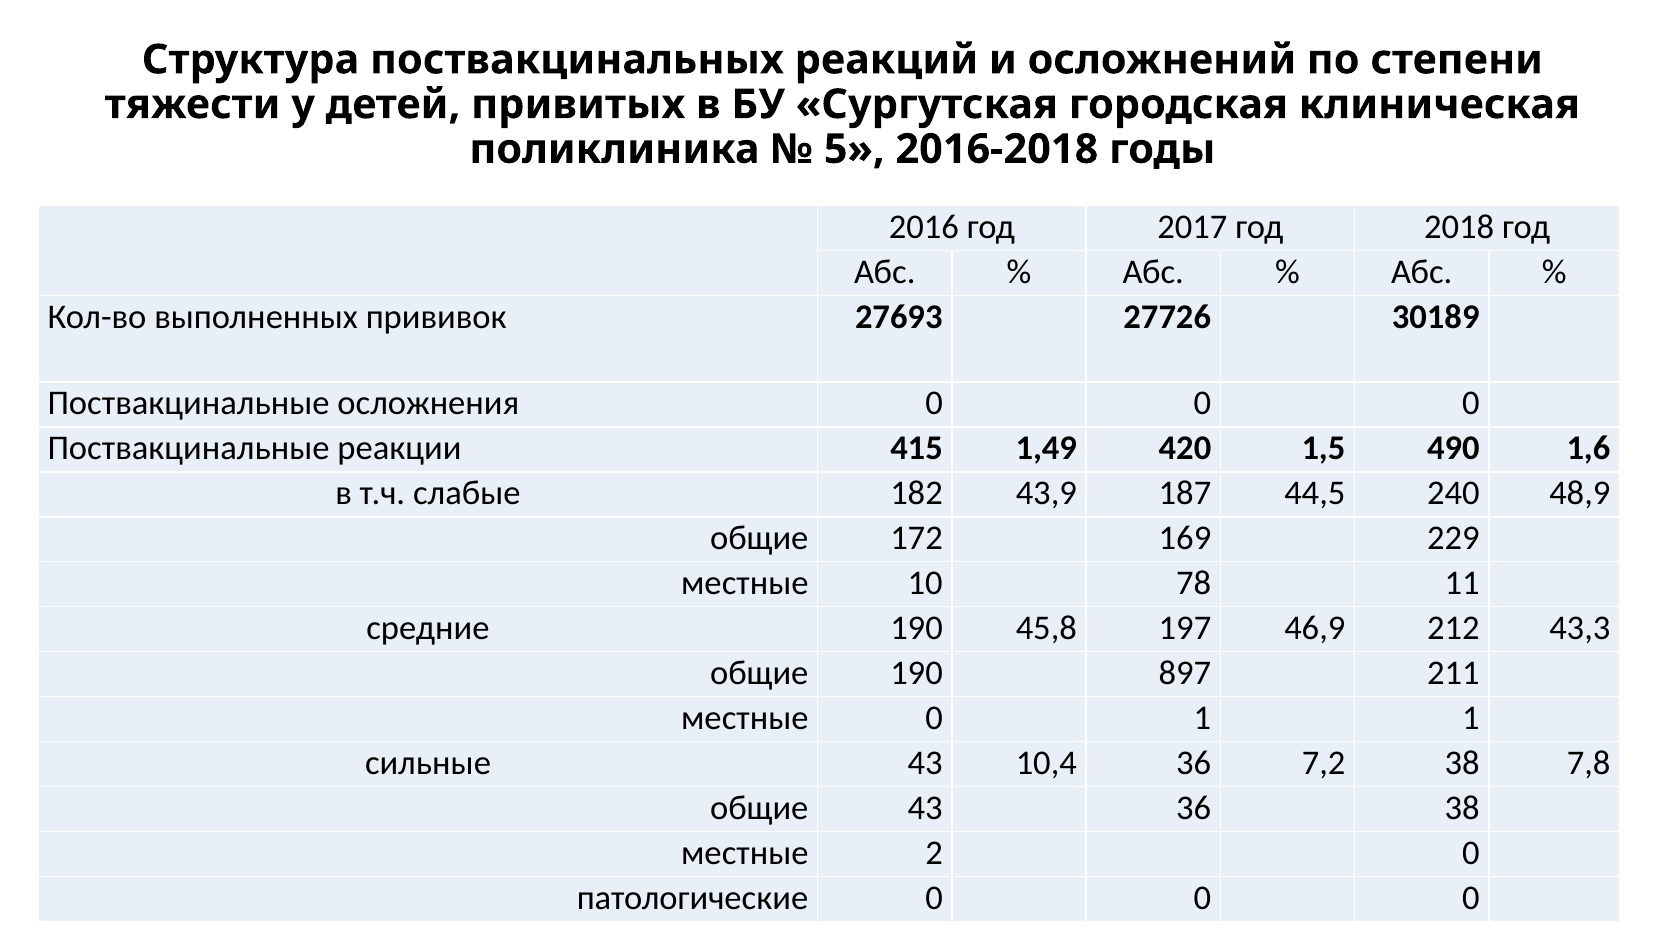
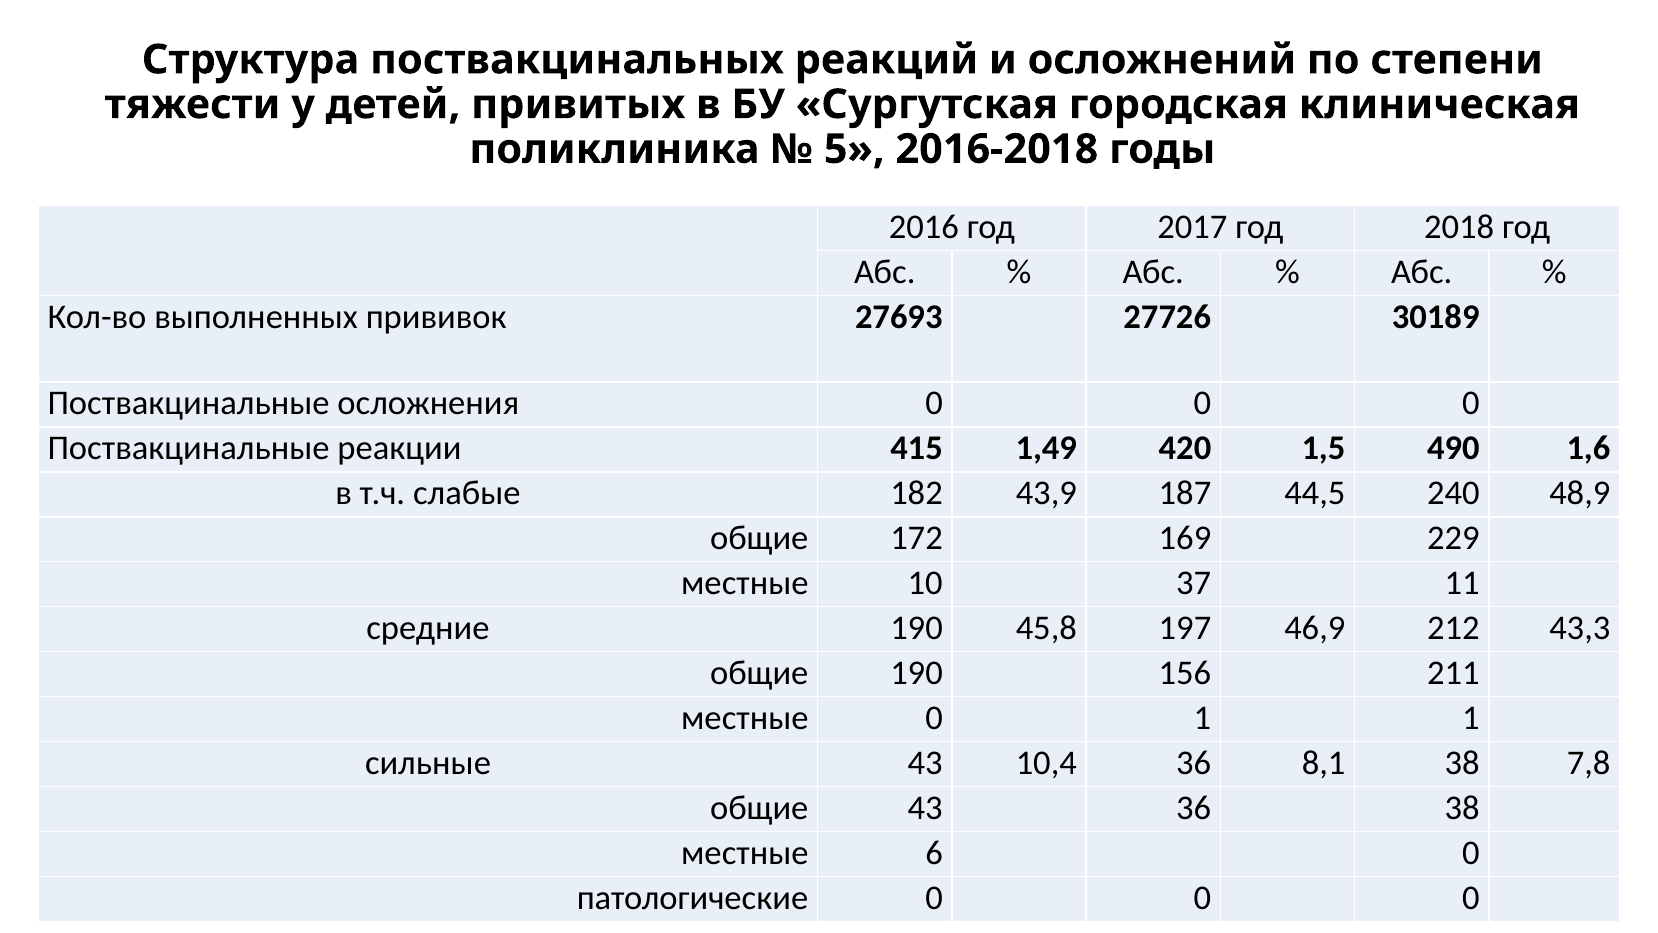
78: 78 -> 37 (1194, 583)
897: 897 -> 156 (1185, 673)
7,2: 7,2 -> 8,1 (1324, 763)
2: 2 -> 6 (934, 853)
